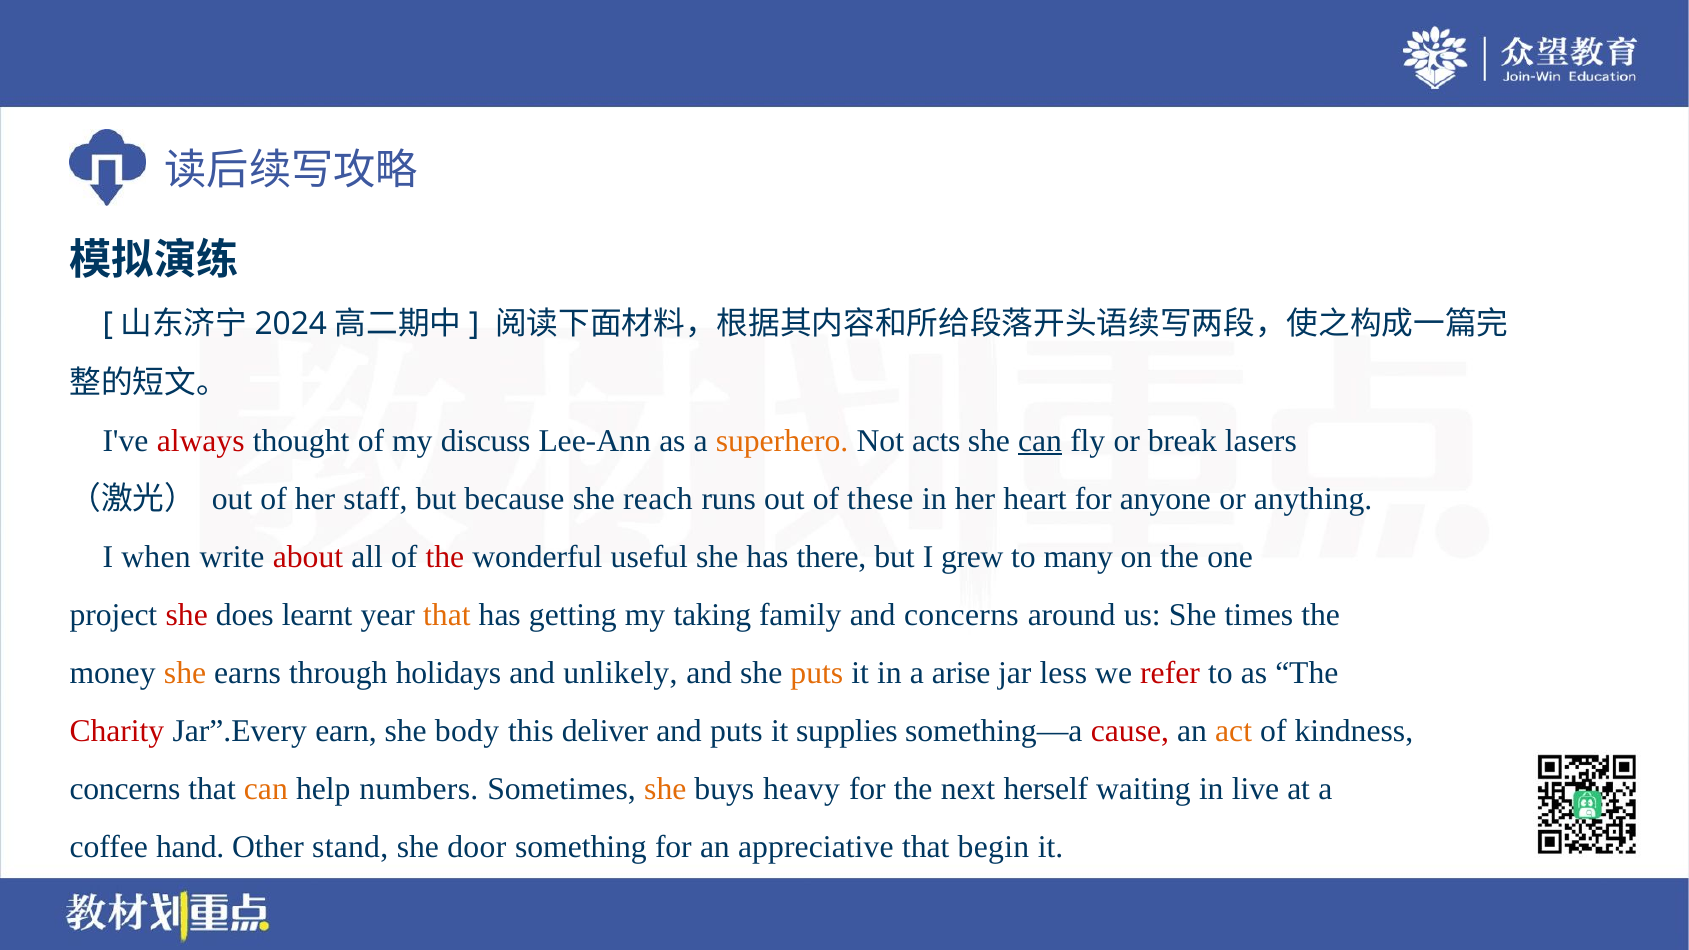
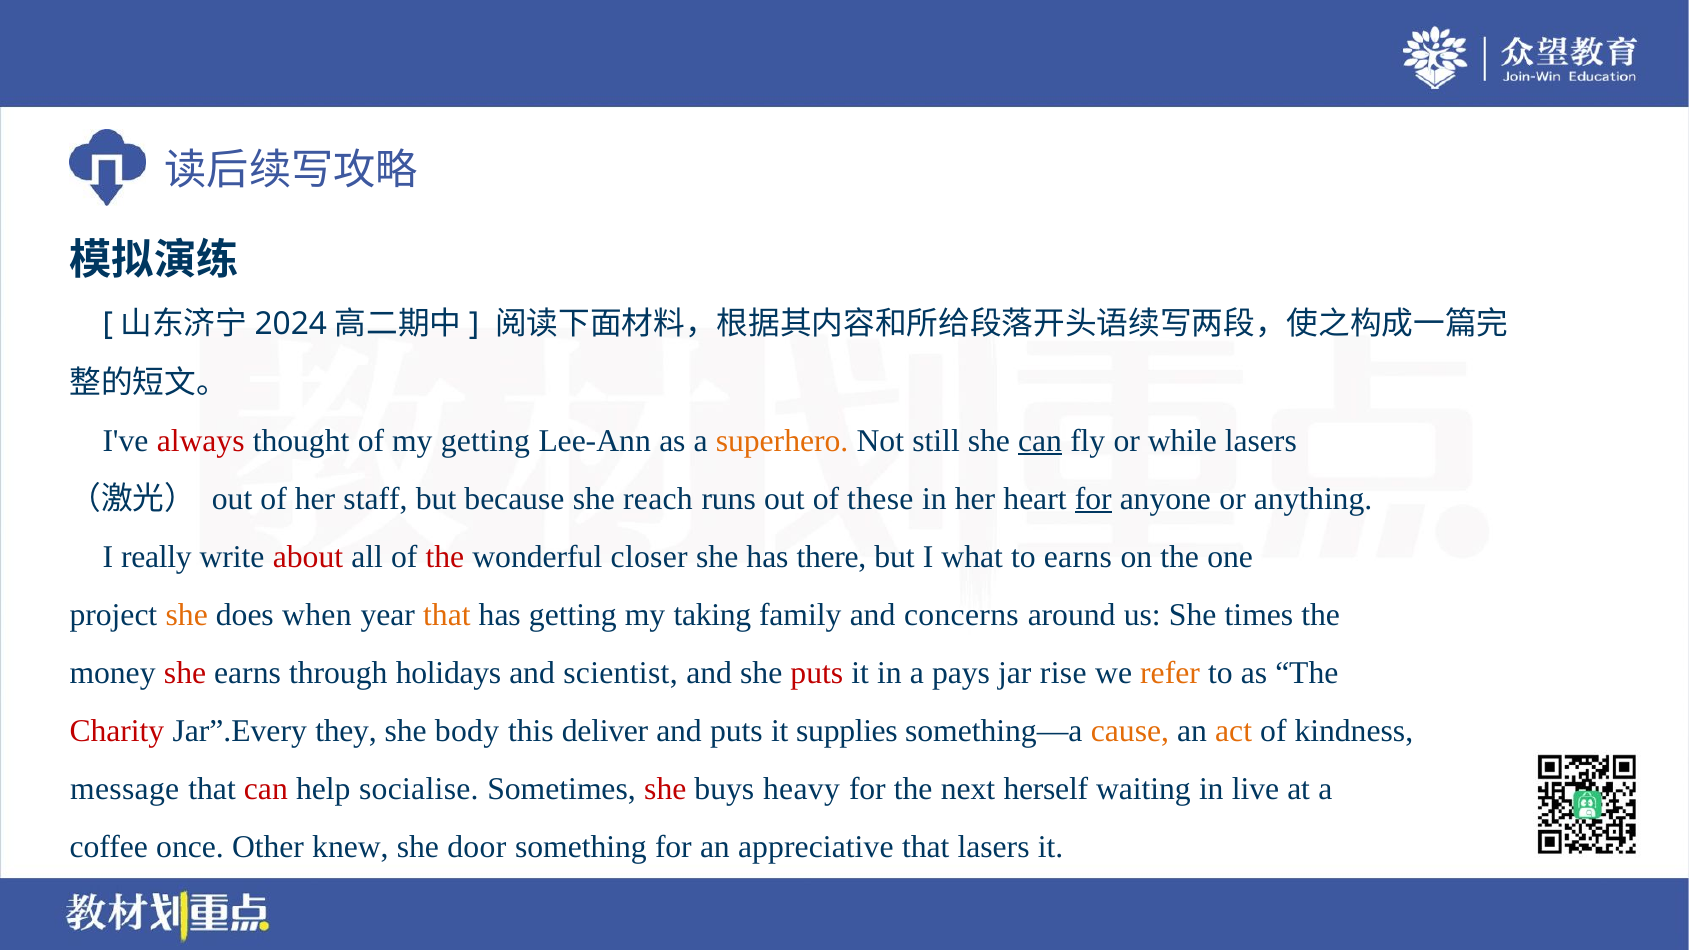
my discuss: discuss -> getting (485, 441)
acts: acts -> still (936, 441)
break: break -> while (1182, 441)
for underline: none -> present (1093, 499)
when: when -> really (156, 557)
useful: useful -> closer (649, 557)
grew: grew -> what (972, 557)
to many: many -> earns (1078, 557)
she colour: red -> orange (187, 615)
learnt: learnt -> when (317, 615)
she colour: orange -> red (185, 673)
unlikely: unlikely -> scientist (621, 673)
puts colour: orange -> red (817, 673)
arise: arise -> pays (961, 673)
less: less -> rise (1063, 673)
refer colour: red -> orange (1170, 673)
earn: earn -> they (346, 731)
cause colour: red -> orange (1130, 731)
concerns: concerns -> message (125, 789)
can colour: orange -> red (266, 789)
numbers: numbers -> socialise (419, 789)
she colour: orange -> red (665, 789)
hand: hand -> once (190, 847)
stand: stand -> knew (350, 847)
that begin: begin -> lasers (994, 847)
